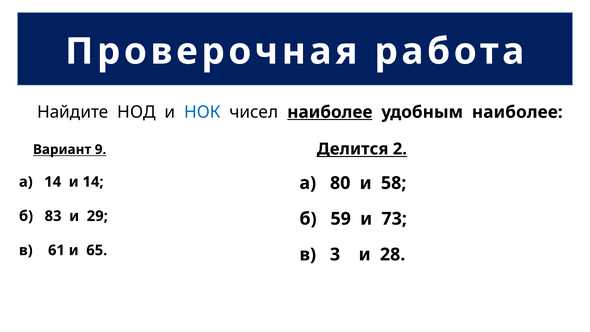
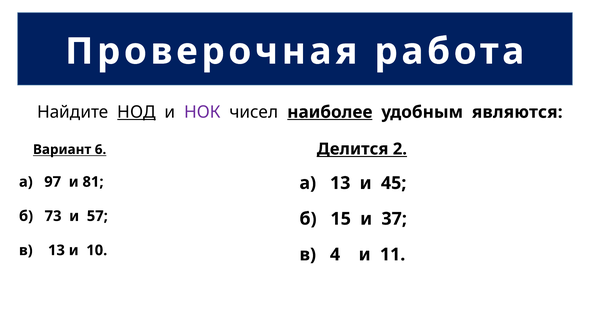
НОД underline: none -> present (136, 112)
НОК colour: blue -> purple (202, 112)
удобным наиболее: наиболее -> являются (517, 112)
9: 9 -> 6 (101, 149)
а 14: 14 -> 97 (53, 182)
и 14: 14 -> 81 (93, 182)
а 80: 80 -> 13 (340, 183)
58: 58 -> 45 (394, 183)
83: 83 -> 73 (53, 216)
29: 29 -> 57 (97, 216)
59: 59 -> 15 (341, 219)
73: 73 -> 37 (394, 219)
в 61: 61 -> 13 (56, 250)
65: 65 -> 10 (97, 250)
3: 3 -> 4 (335, 254)
28: 28 -> 11 (393, 254)
